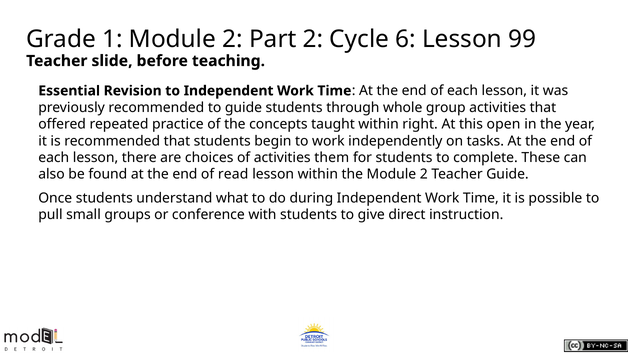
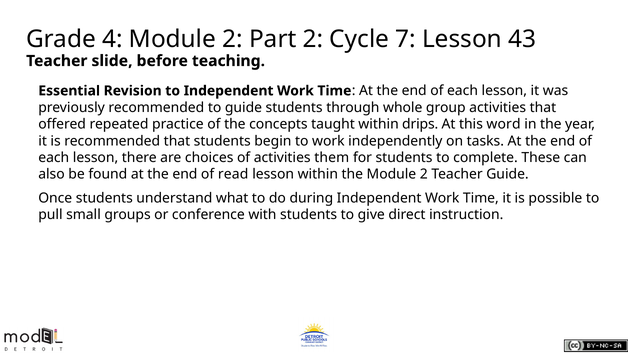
1: 1 -> 4 (112, 39)
6: 6 -> 7 (406, 39)
99: 99 -> 43 (522, 39)
right: right -> drips (420, 124)
open: open -> word (504, 124)
